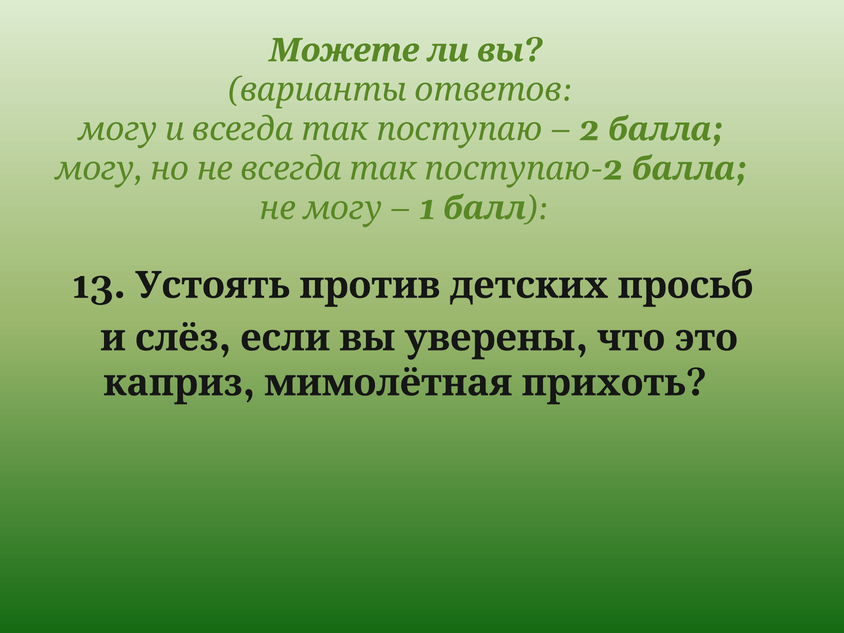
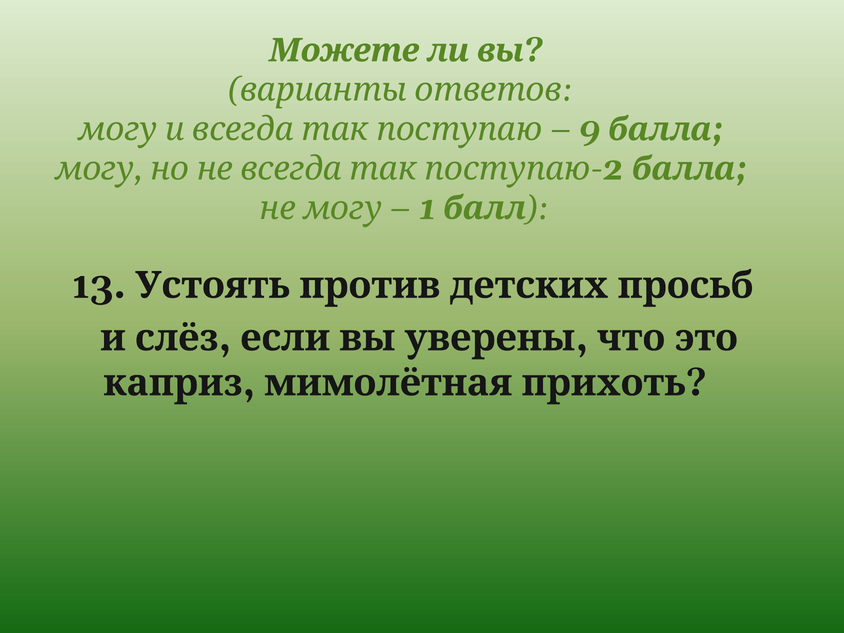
2: 2 -> 9 (590, 129)
